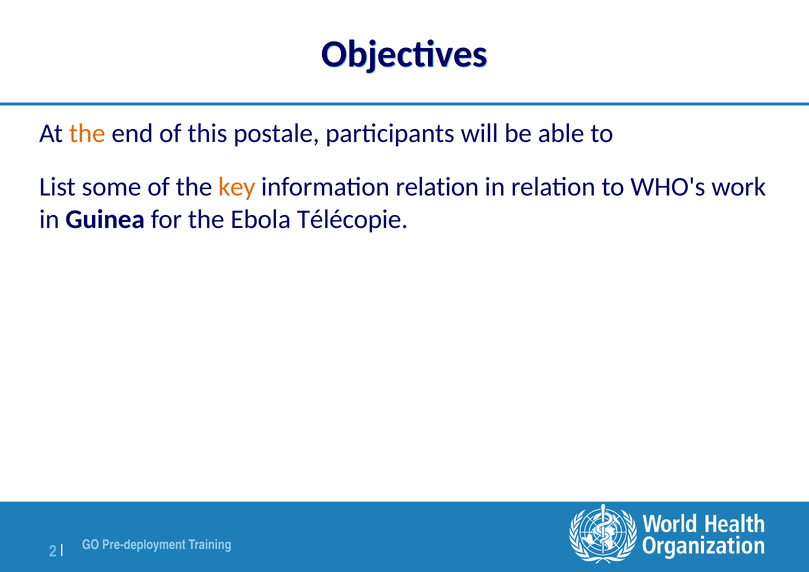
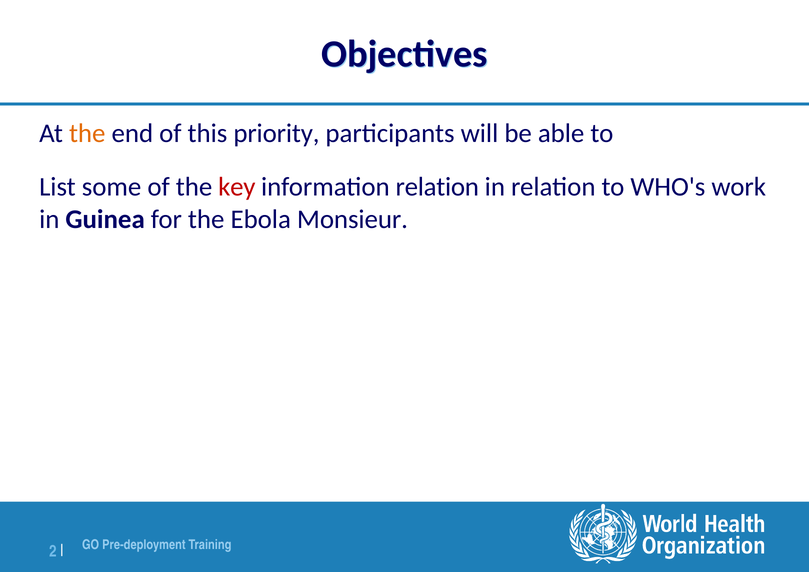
postale: postale -> priority (276, 133)
key colour: orange -> red (237, 187)
Télécopie: Télécopie -> Monsieur (352, 219)
